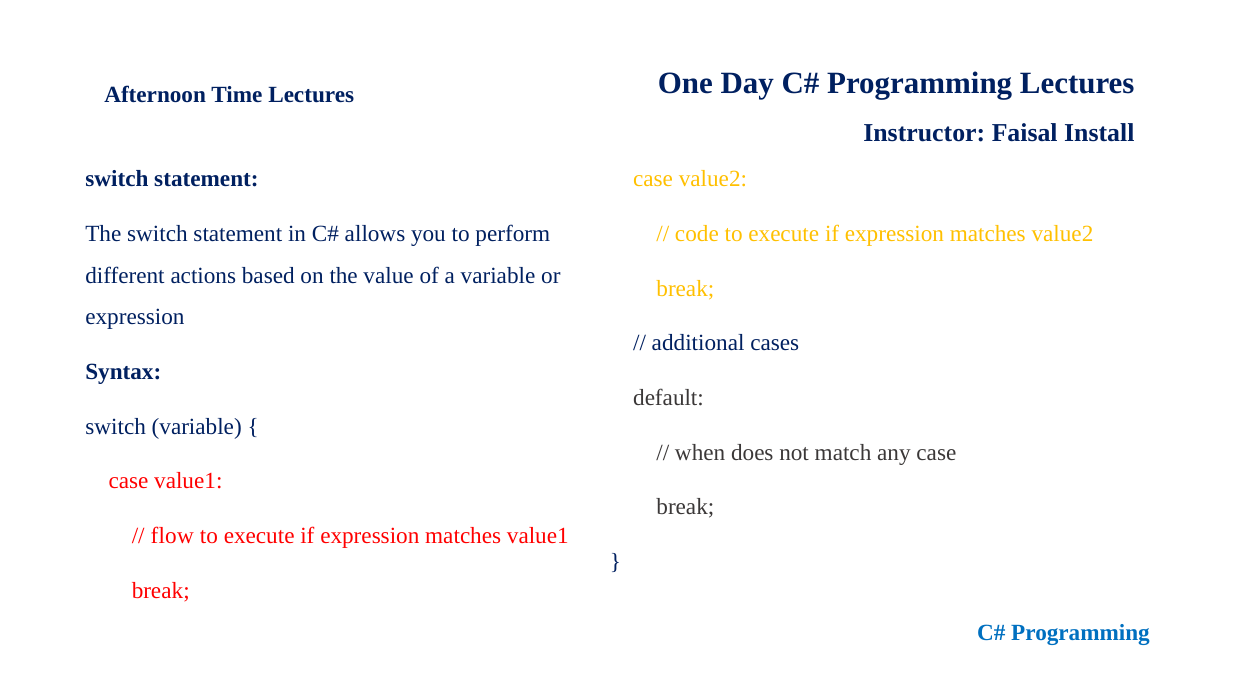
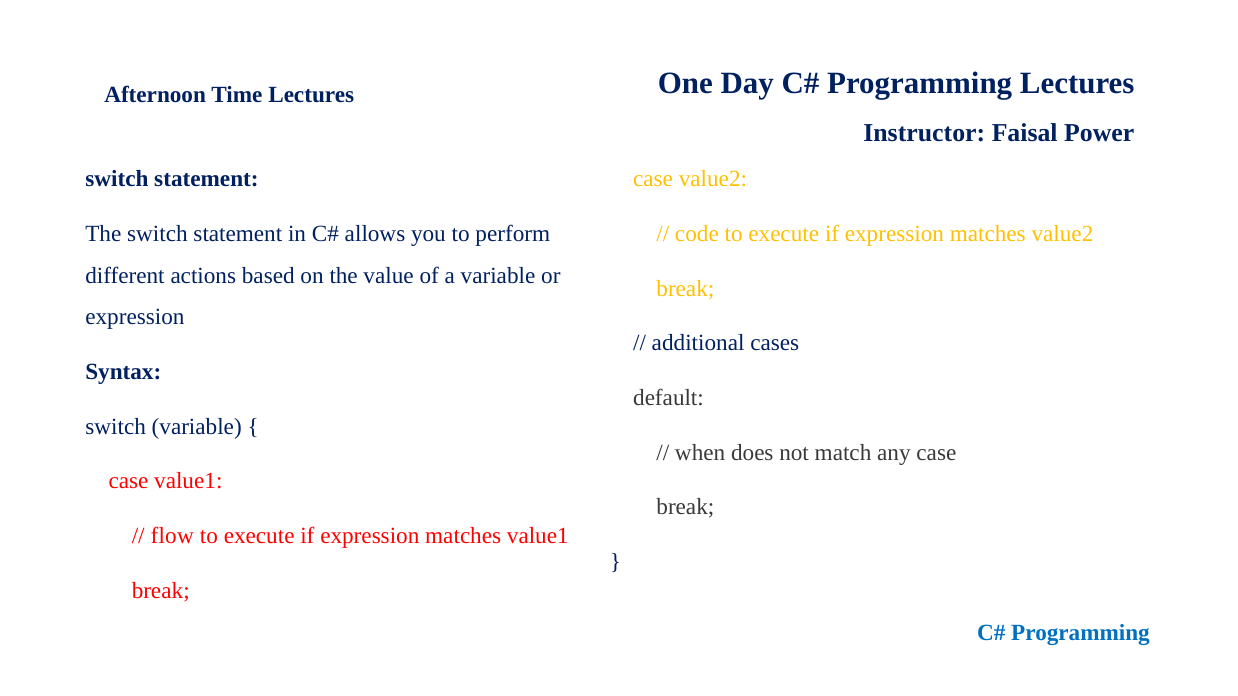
Install: Install -> Power (1099, 133)
